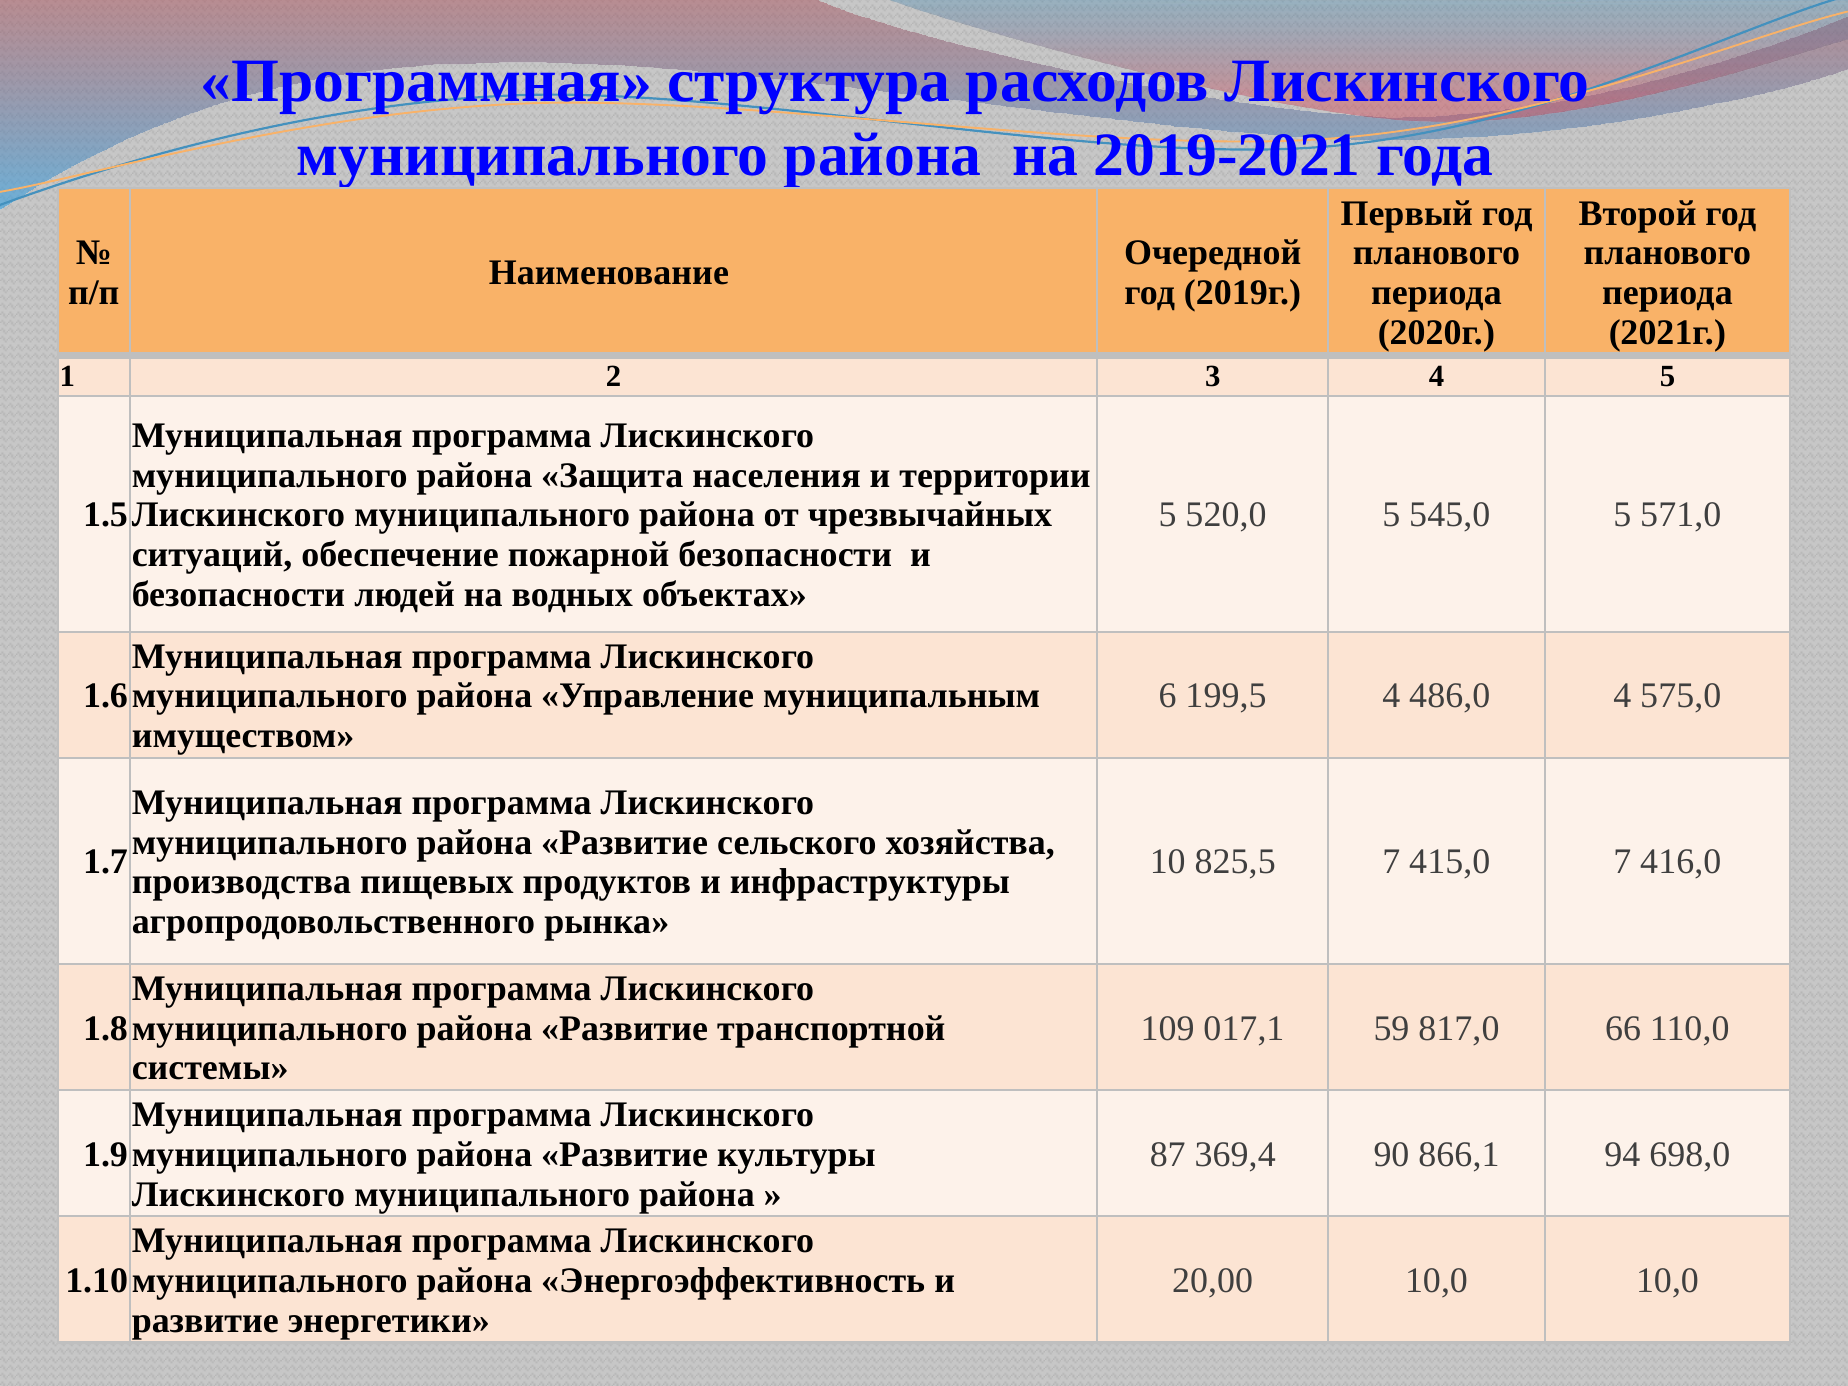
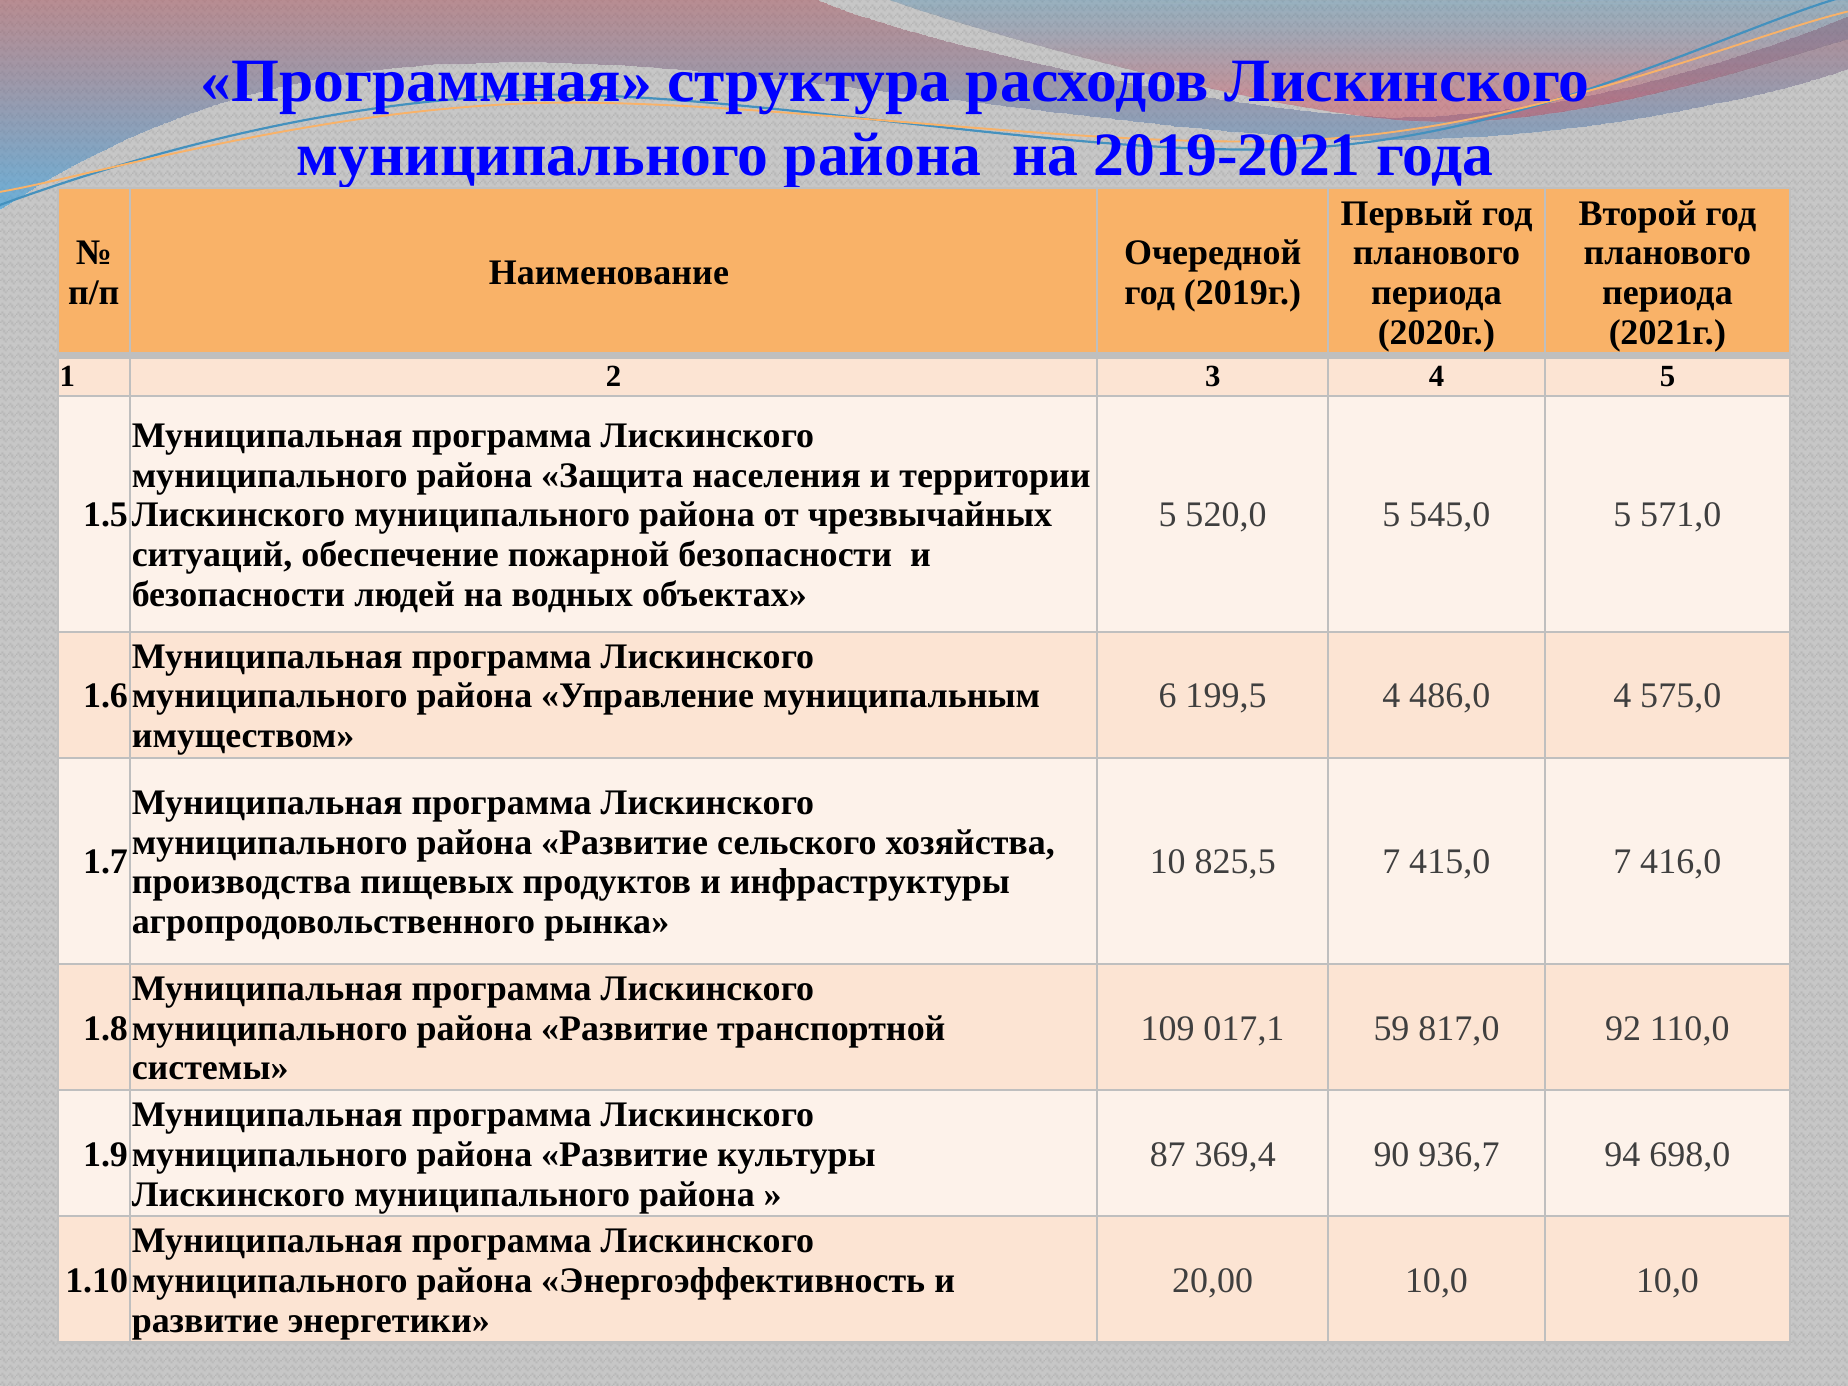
66: 66 -> 92 (1623, 1028)
866,1: 866,1 -> 936,7 (1459, 1154)
